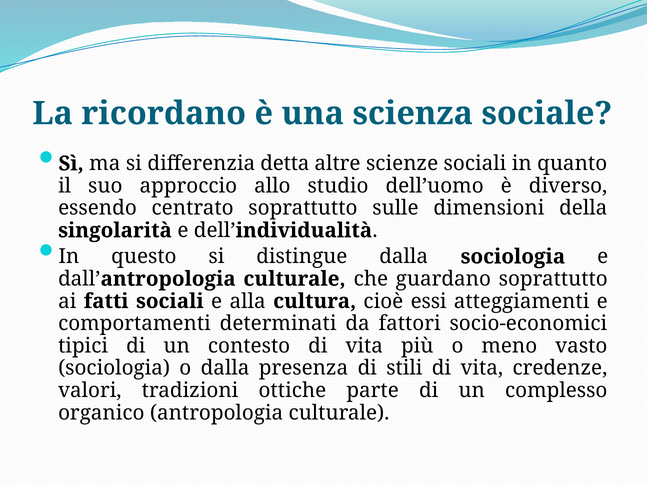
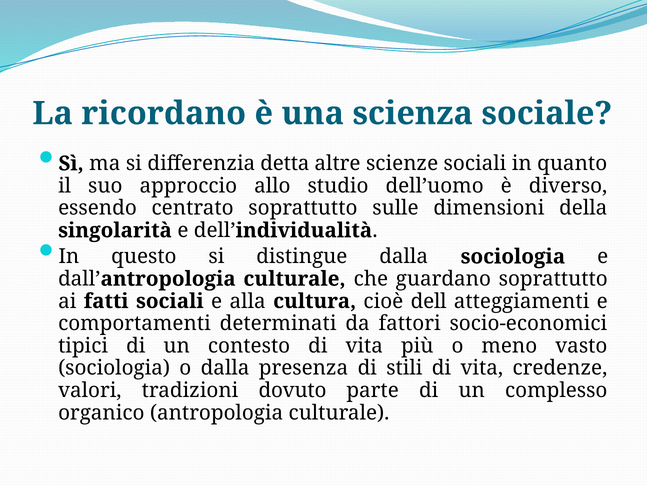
essi: essi -> dell (429, 301)
ottiche: ottiche -> dovuto (292, 391)
